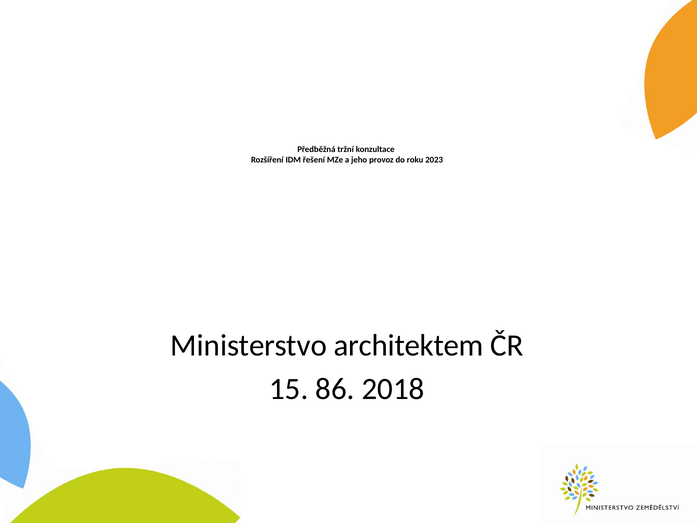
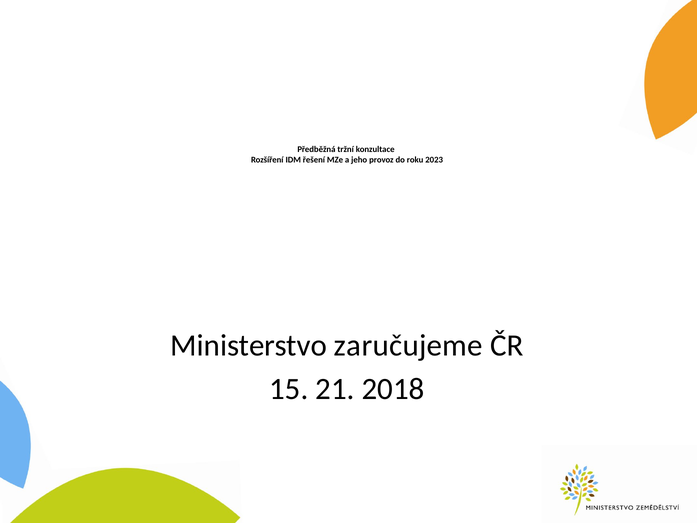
architektem: architektem -> zaručujeme (408, 345)
86: 86 -> 21 (335, 389)
